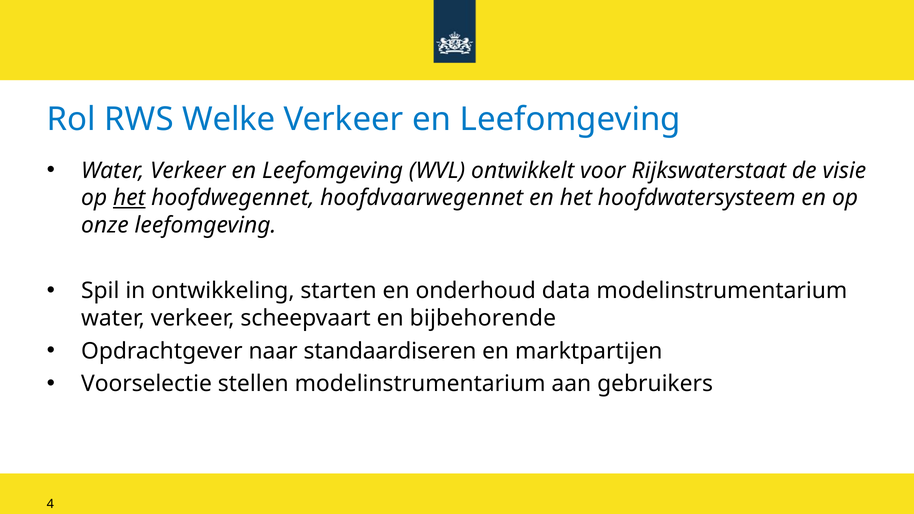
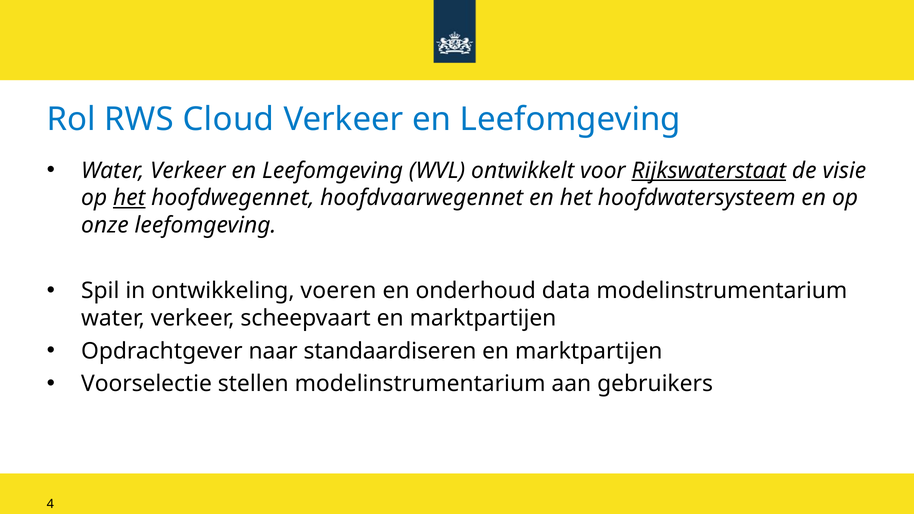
Welke: Welke -> Cloud (228, 119)
Rijkswaterstaat underline: none -> present (709, 171)
starten: starten -> voeren (338, 291)
scheepvaart en bijbehorende: bijbehorende -> marktpartijen (483, 318)
